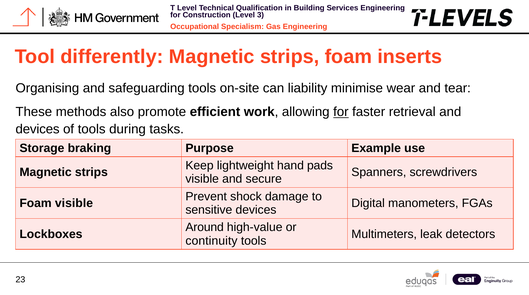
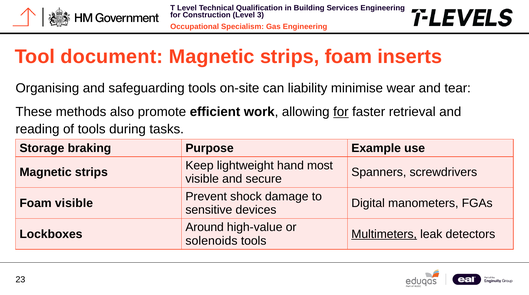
differently: differently -> document (112, 57)
devices: devices -> reading (38, 130)
pads: pads -> most (320, 166)
Multimeters underline: none -> present (384, 235)
continuity: continuity -> solenoids (211, 241)
